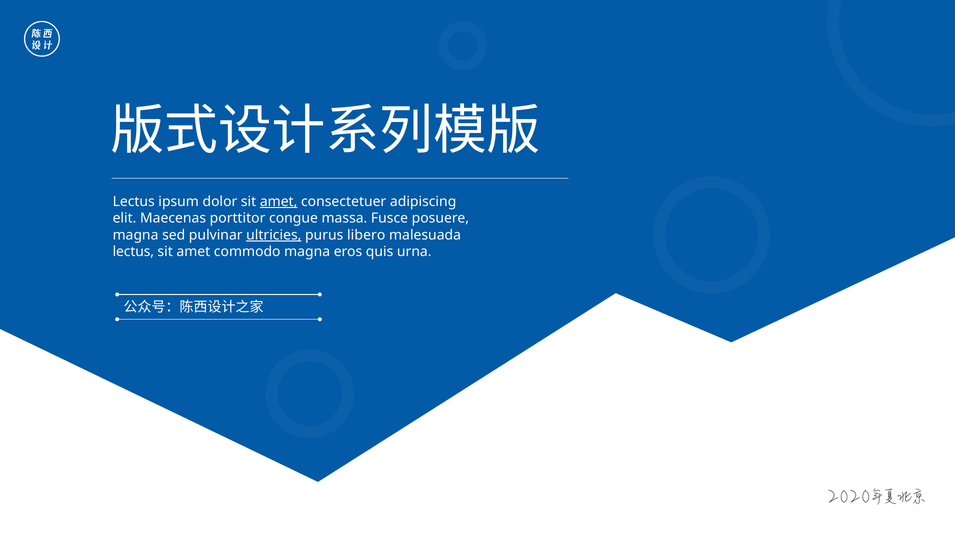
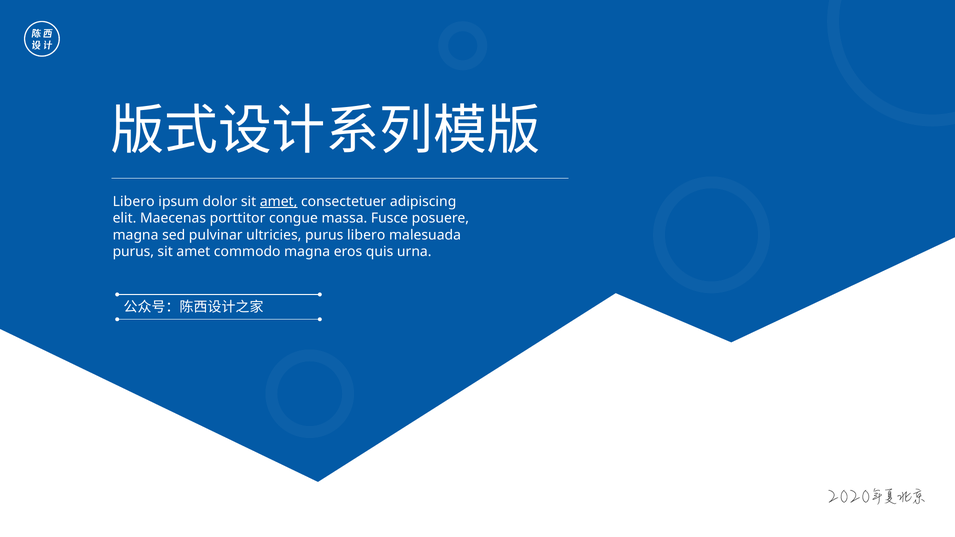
Lectus: Lectus -> Libero (134, 202)
ultricies underline: present -> none (274, 235)
lectus: lectus -> purus (133, 252)
